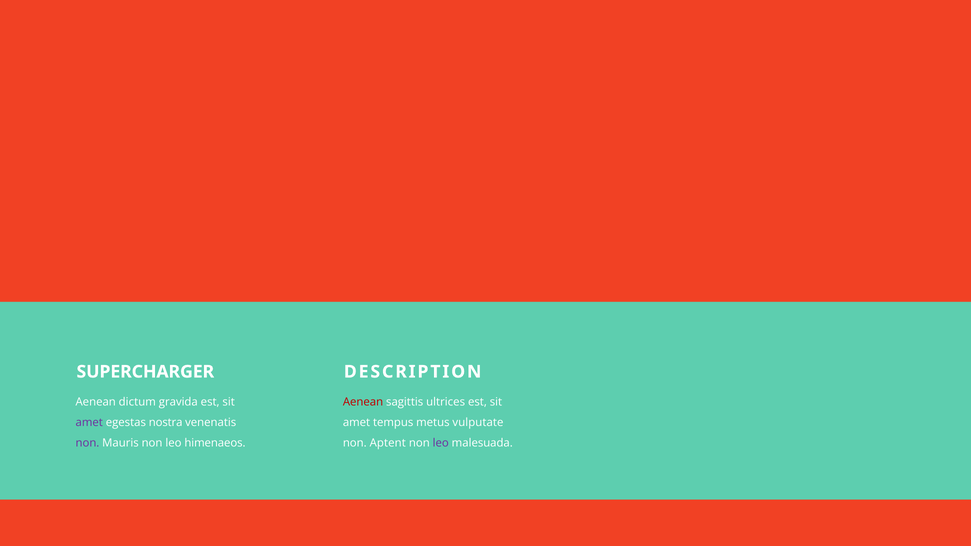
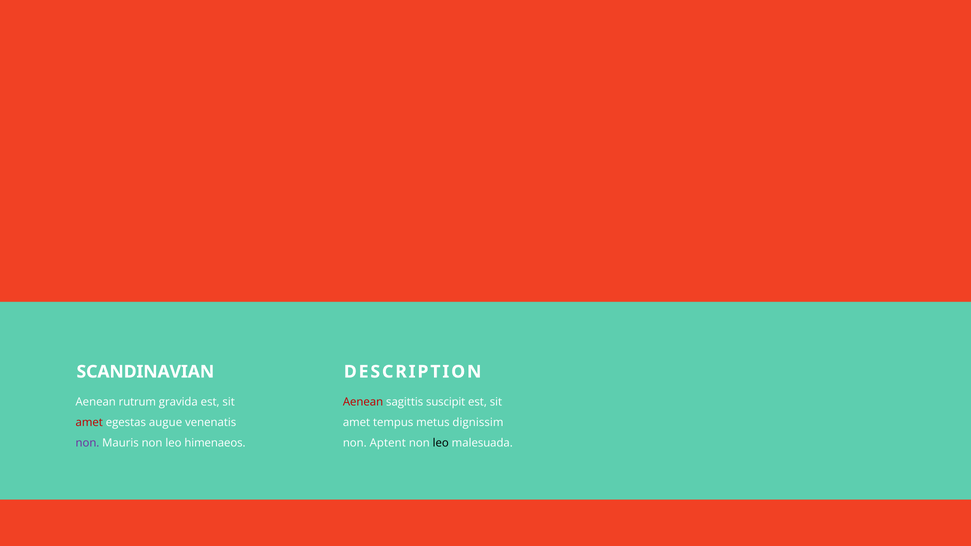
SUPERCHARGER: SUPERCHARGER -> SCANDINAVIAN (145, 372)
dictum: dictum -> rutrum (137, 402)
ultrices: ultrices -> suscipit (446, 402)
amet colour: purple -> red (89, 422)
nostra: nostra -> augue (166, 422)
vulputate: vulputate -> dignissim (478, 422)
leo colour: purple -> black (441, 443)
